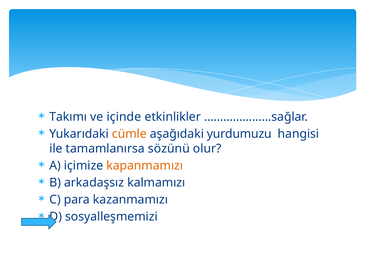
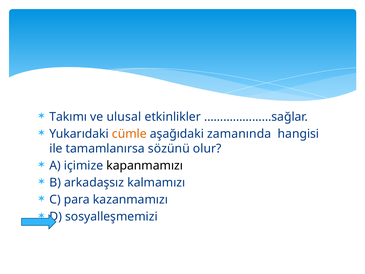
içinde: içinde -> ulusal (124, 117)
yurdumuzu: yurdumuzu -> zamanında (239, 134)
kapanmamızı colour: orange -> black (145, 165)
